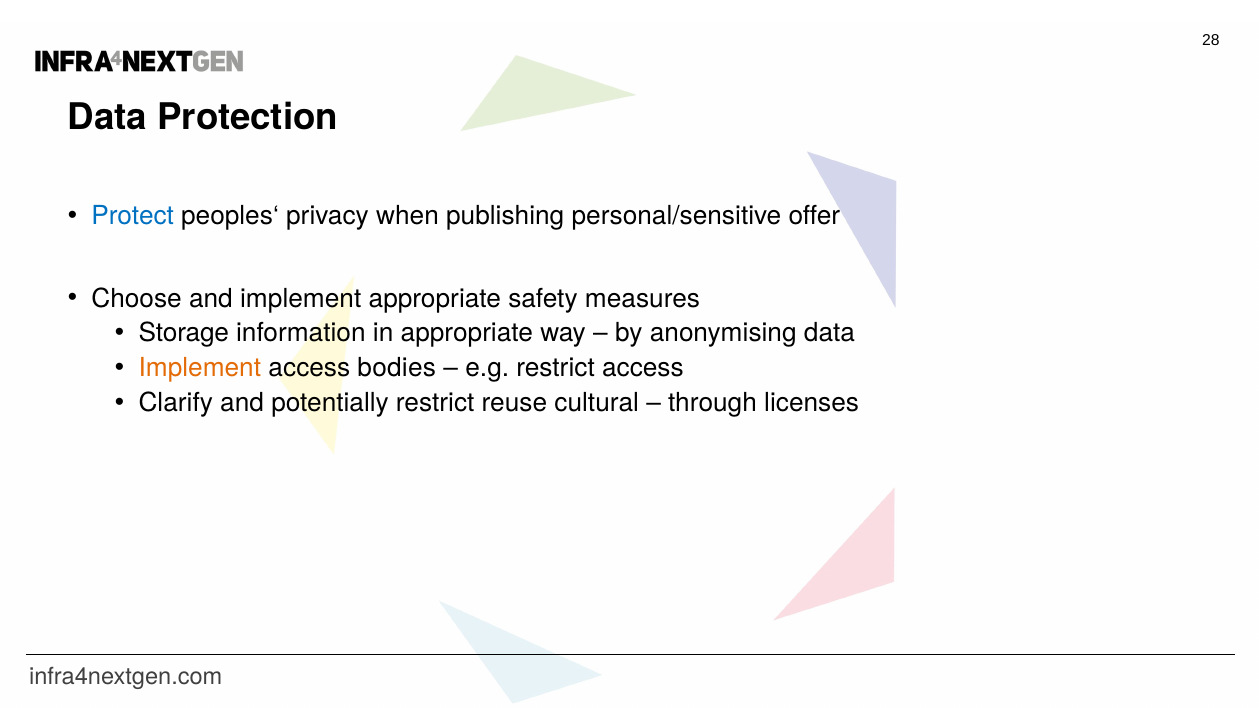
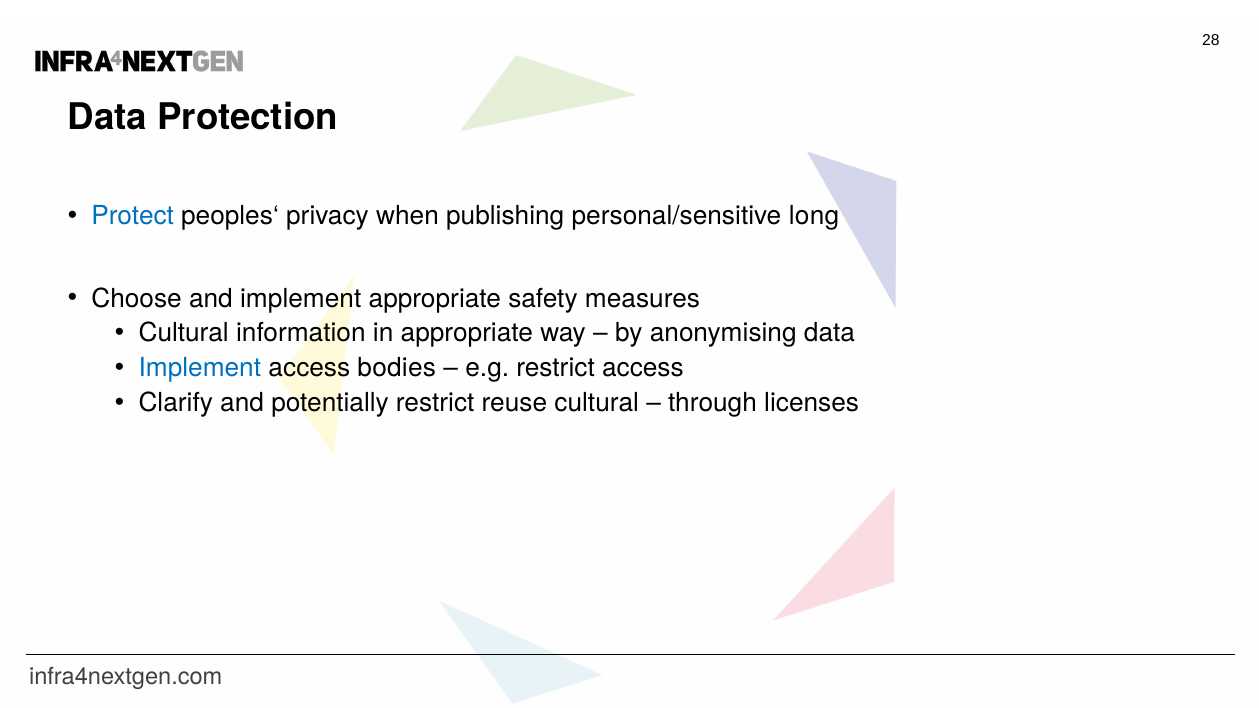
offer: offer -> long (814, 216)
Storage: Storage -> Cultural (184, 333)
Implement colour: orange -> blue (200, 368)
